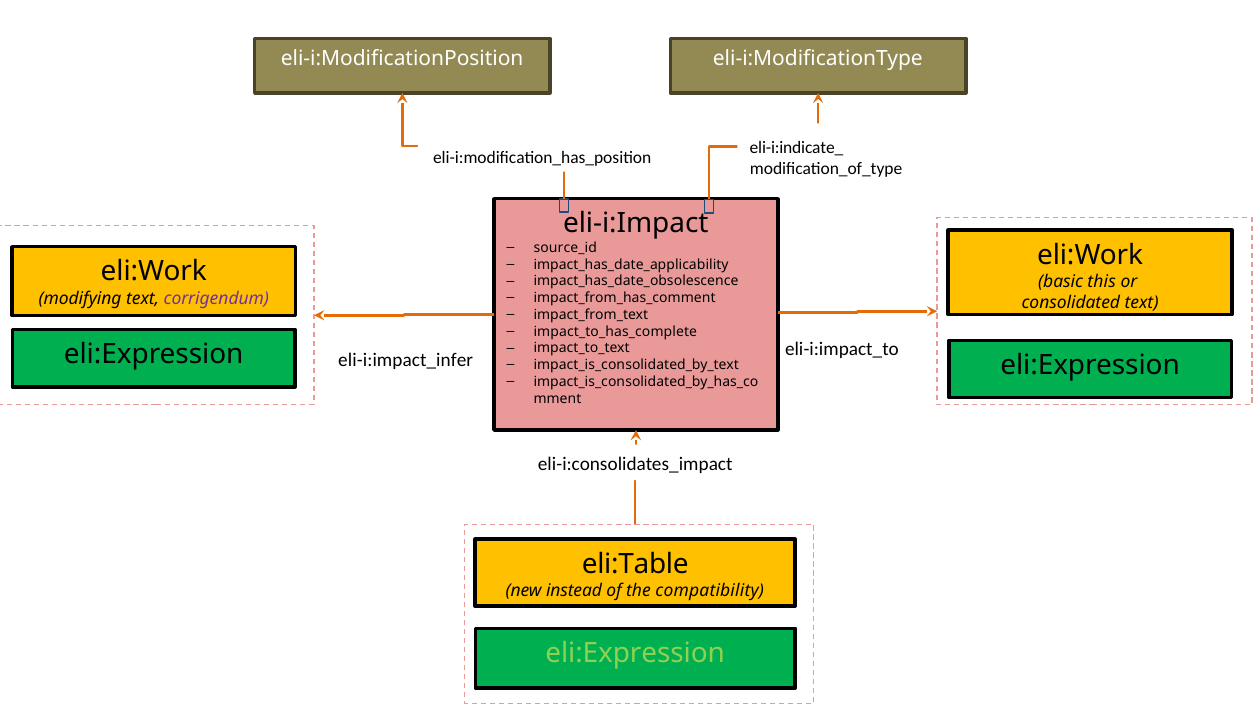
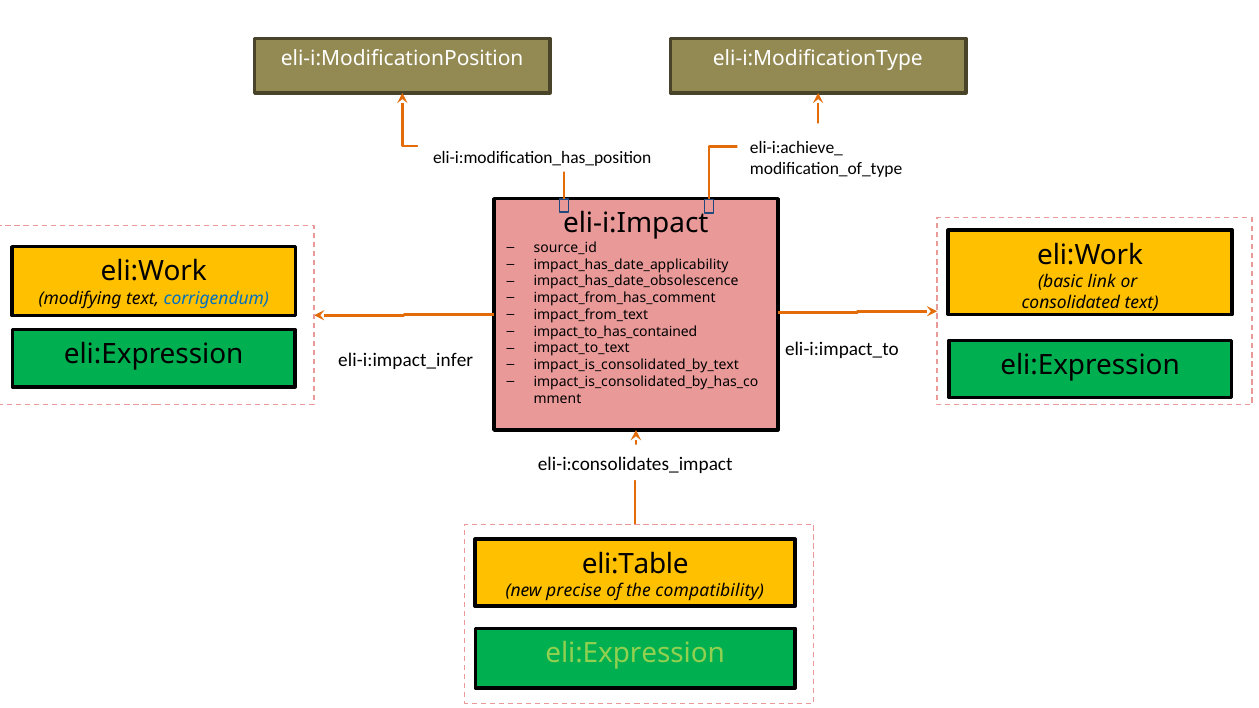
eli-i:indicate_: eli-i:indicate_ -> eli-i:achieve_ (796, 148)
this: this -> link (1102, 282)
corrigendum colour: purple -> blue (216, 298)
impact_to_has_complete: impact_to_has_complete -> impact_to_has_contained (615, 332)
instead: instead -> precise (574, 591)
